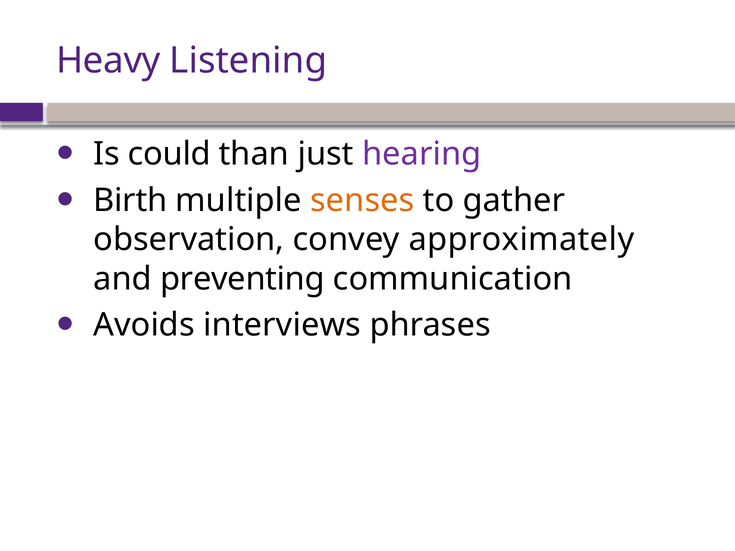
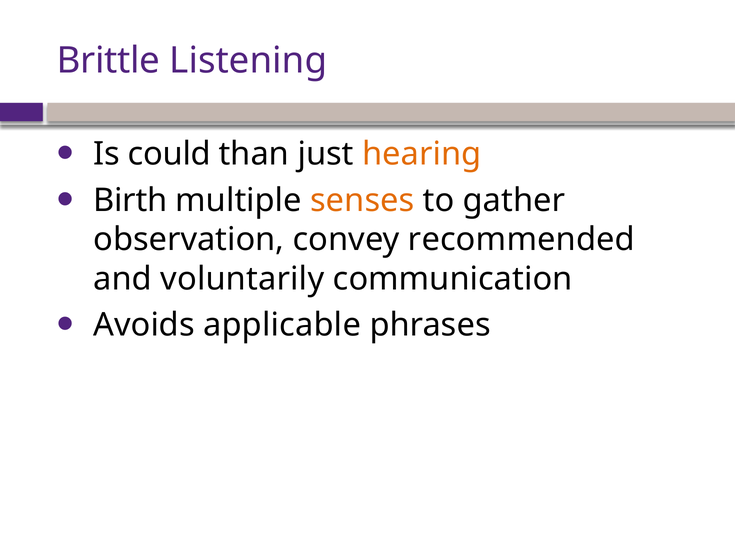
Heavy: Heavy -> Brittle (108, 61)
hearing colour: purple -> orange (422, 154)
approximately: approximately -> recommended (521, 240)
preventing: preventing -> voluntarily (242, 279)
interviews: interviews -> applicable (282, 325)
